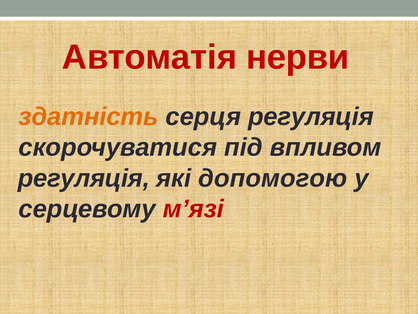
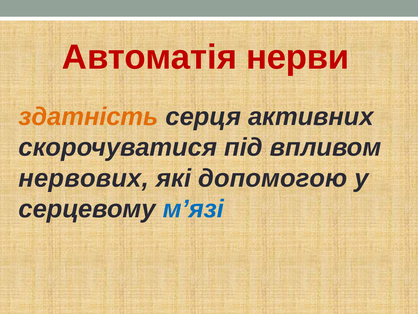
серця регуляція: регуляція -> активних (311, 117)
регуляція: регуляція -> нервових (84, 178)
м’язі colour: red -> blue (193, 209)
